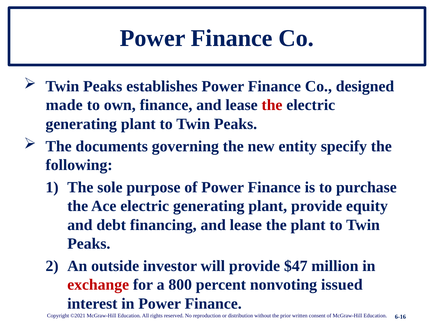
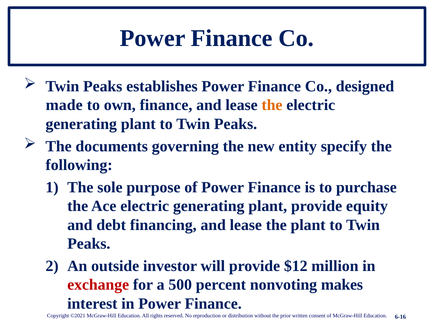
the colour: red -> orange (272, 105)
$47: $47 -> $12 (296, 266)
800: 800 -> 500 (180, 285)
issued: issued -> makes (342, 285)
